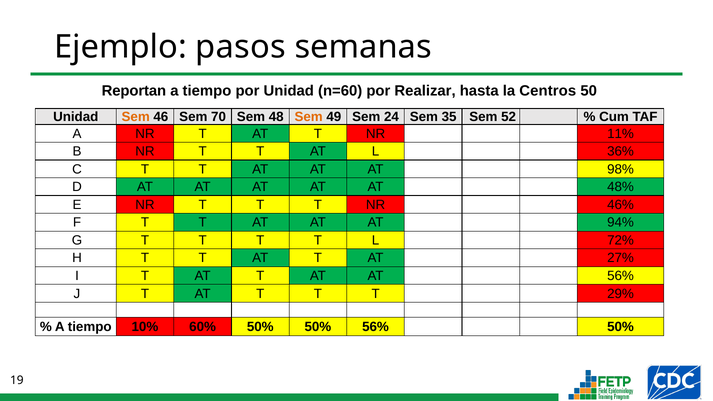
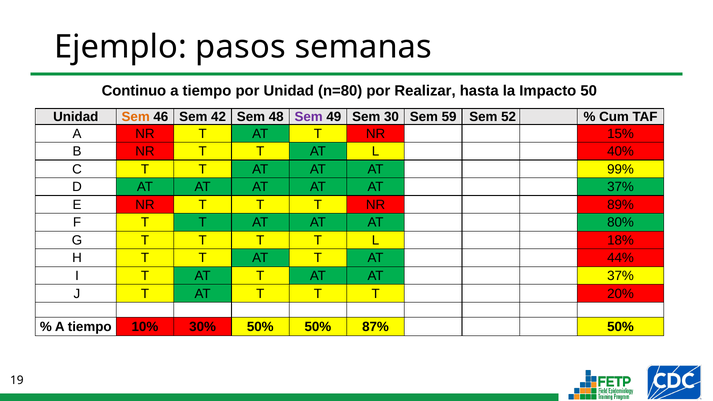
Reportan: Reportan -> Continuo (134, 91)
n=60: n=60 -> n=80 (340, 91)
Centros: Centros -> Impacto (548, 91)
70: 70 -> 42 (219, 117)
Sem colour: orange -> purple (309, 117)
24: 24 -> 30 (391, 117)
35: 35 -> 59 (449, 117)
11%: 11% -> 15% (621, 134)
36%: 36% -> 40% (621, 152)
98%: 98% -> 99% (621, 169)
AT AT AT 48%: 48% -> 37% (621, 187)
46%: 46% -> 89% (621, 205)
94%: 94% -> 80% (621, 223)
72%: 72% -> 18% (621, 240)
27%: 27% -> 44% (621, 258)
T AT AT 56%: 56% -> 37% (621, 276)
29%: 29% -> 20% (621, 294)
60%: 60% -> 30% (203, 327)
50% 56%: 56% -> 87% (376, 327)
